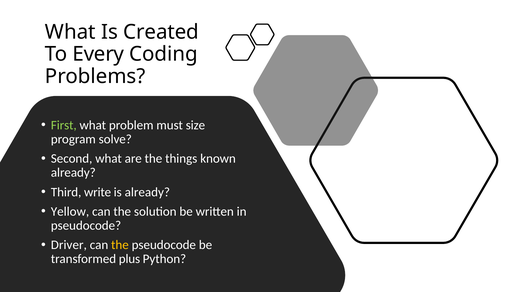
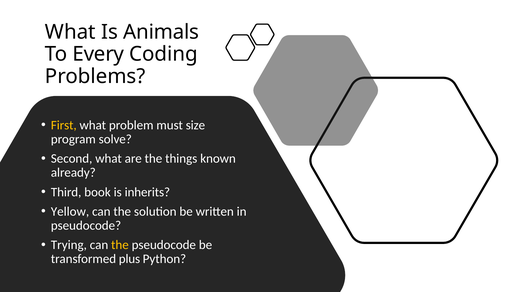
Created: Created -> Animals (161, 32)
First colour: light green -> yellow (64, 125)
write: write -> book (97, 192)
is already: already -> inherits (147, 192)
Driver: Driver -> Trying (69, 245)
